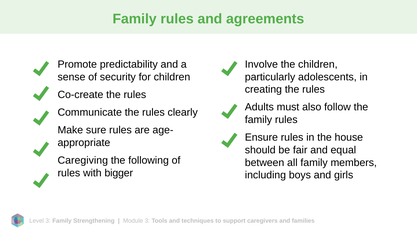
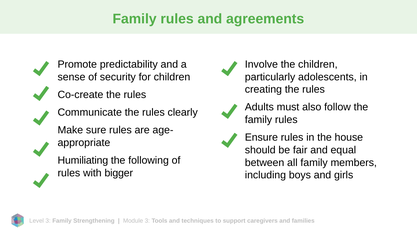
Caregiving: Caregiving -> Humiliating (83, 160)
